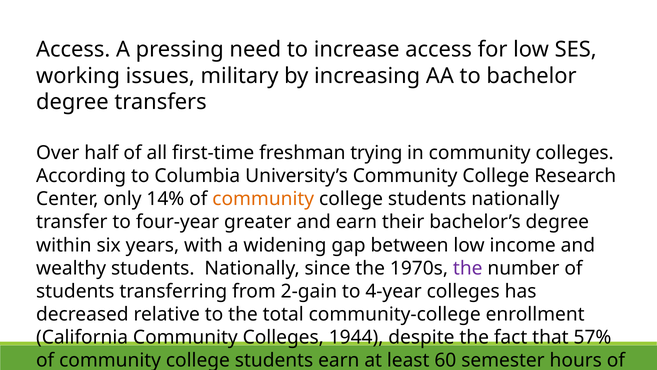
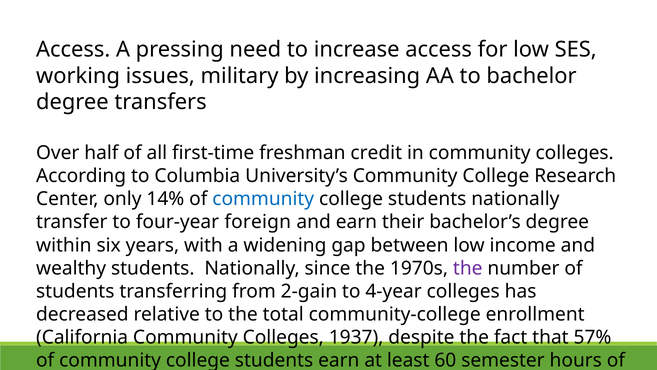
freshman trying: trying -> credit (376, 153)
community colour: orange -> blue (263, 199)
greater: greater -> foreign (258, 222)
1944: 1944 -> 1937 (356, 337)
